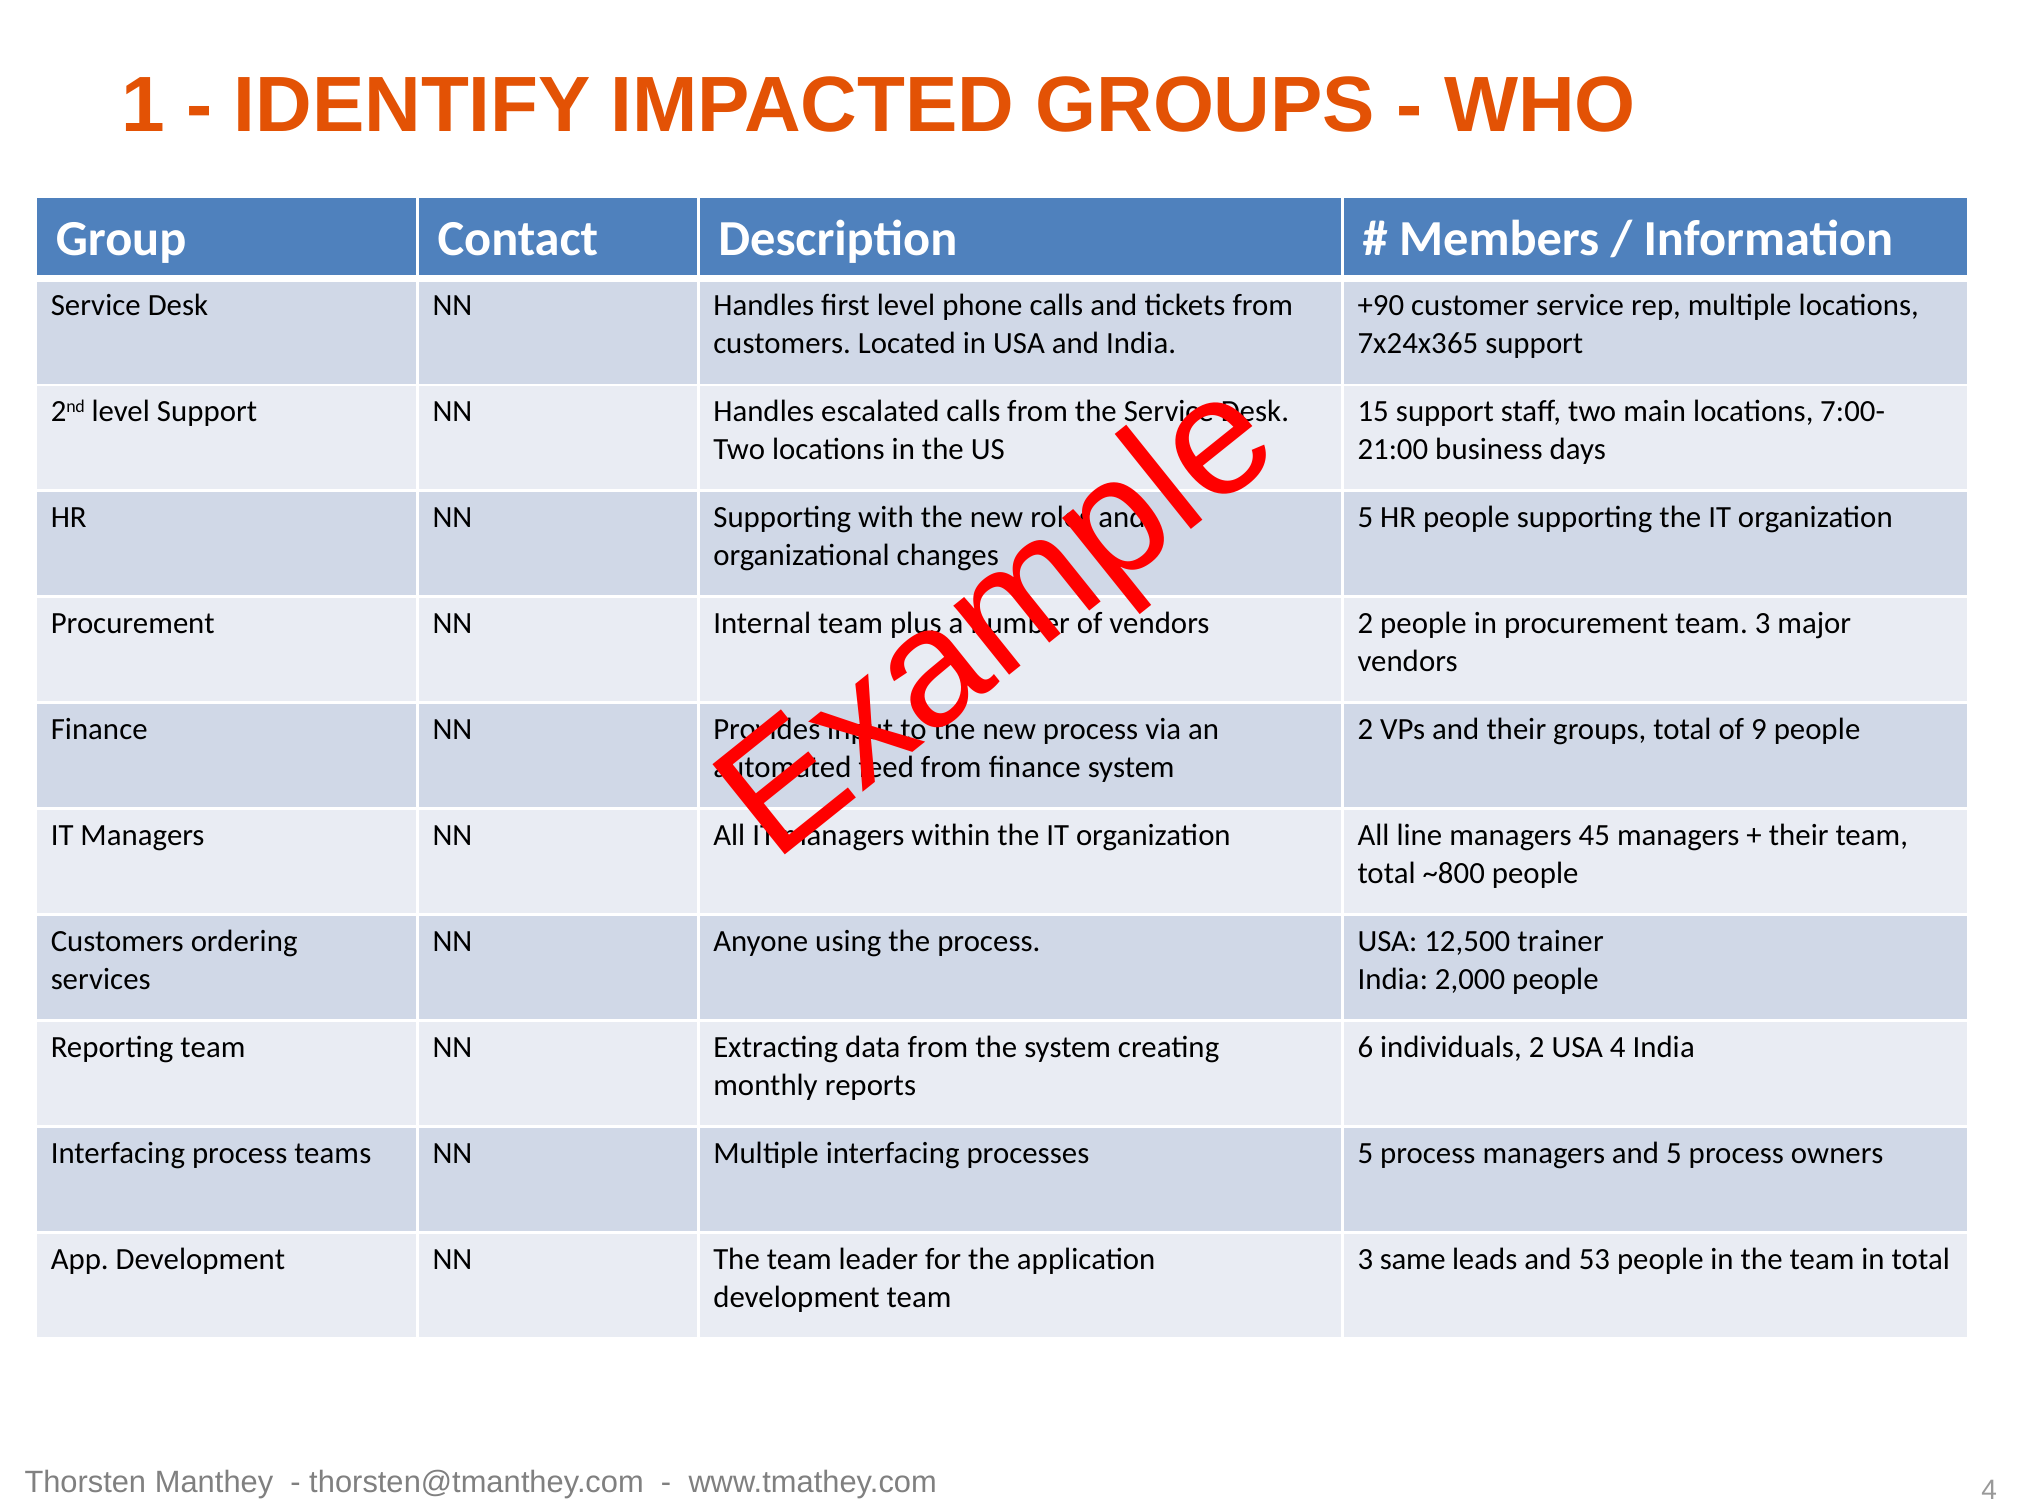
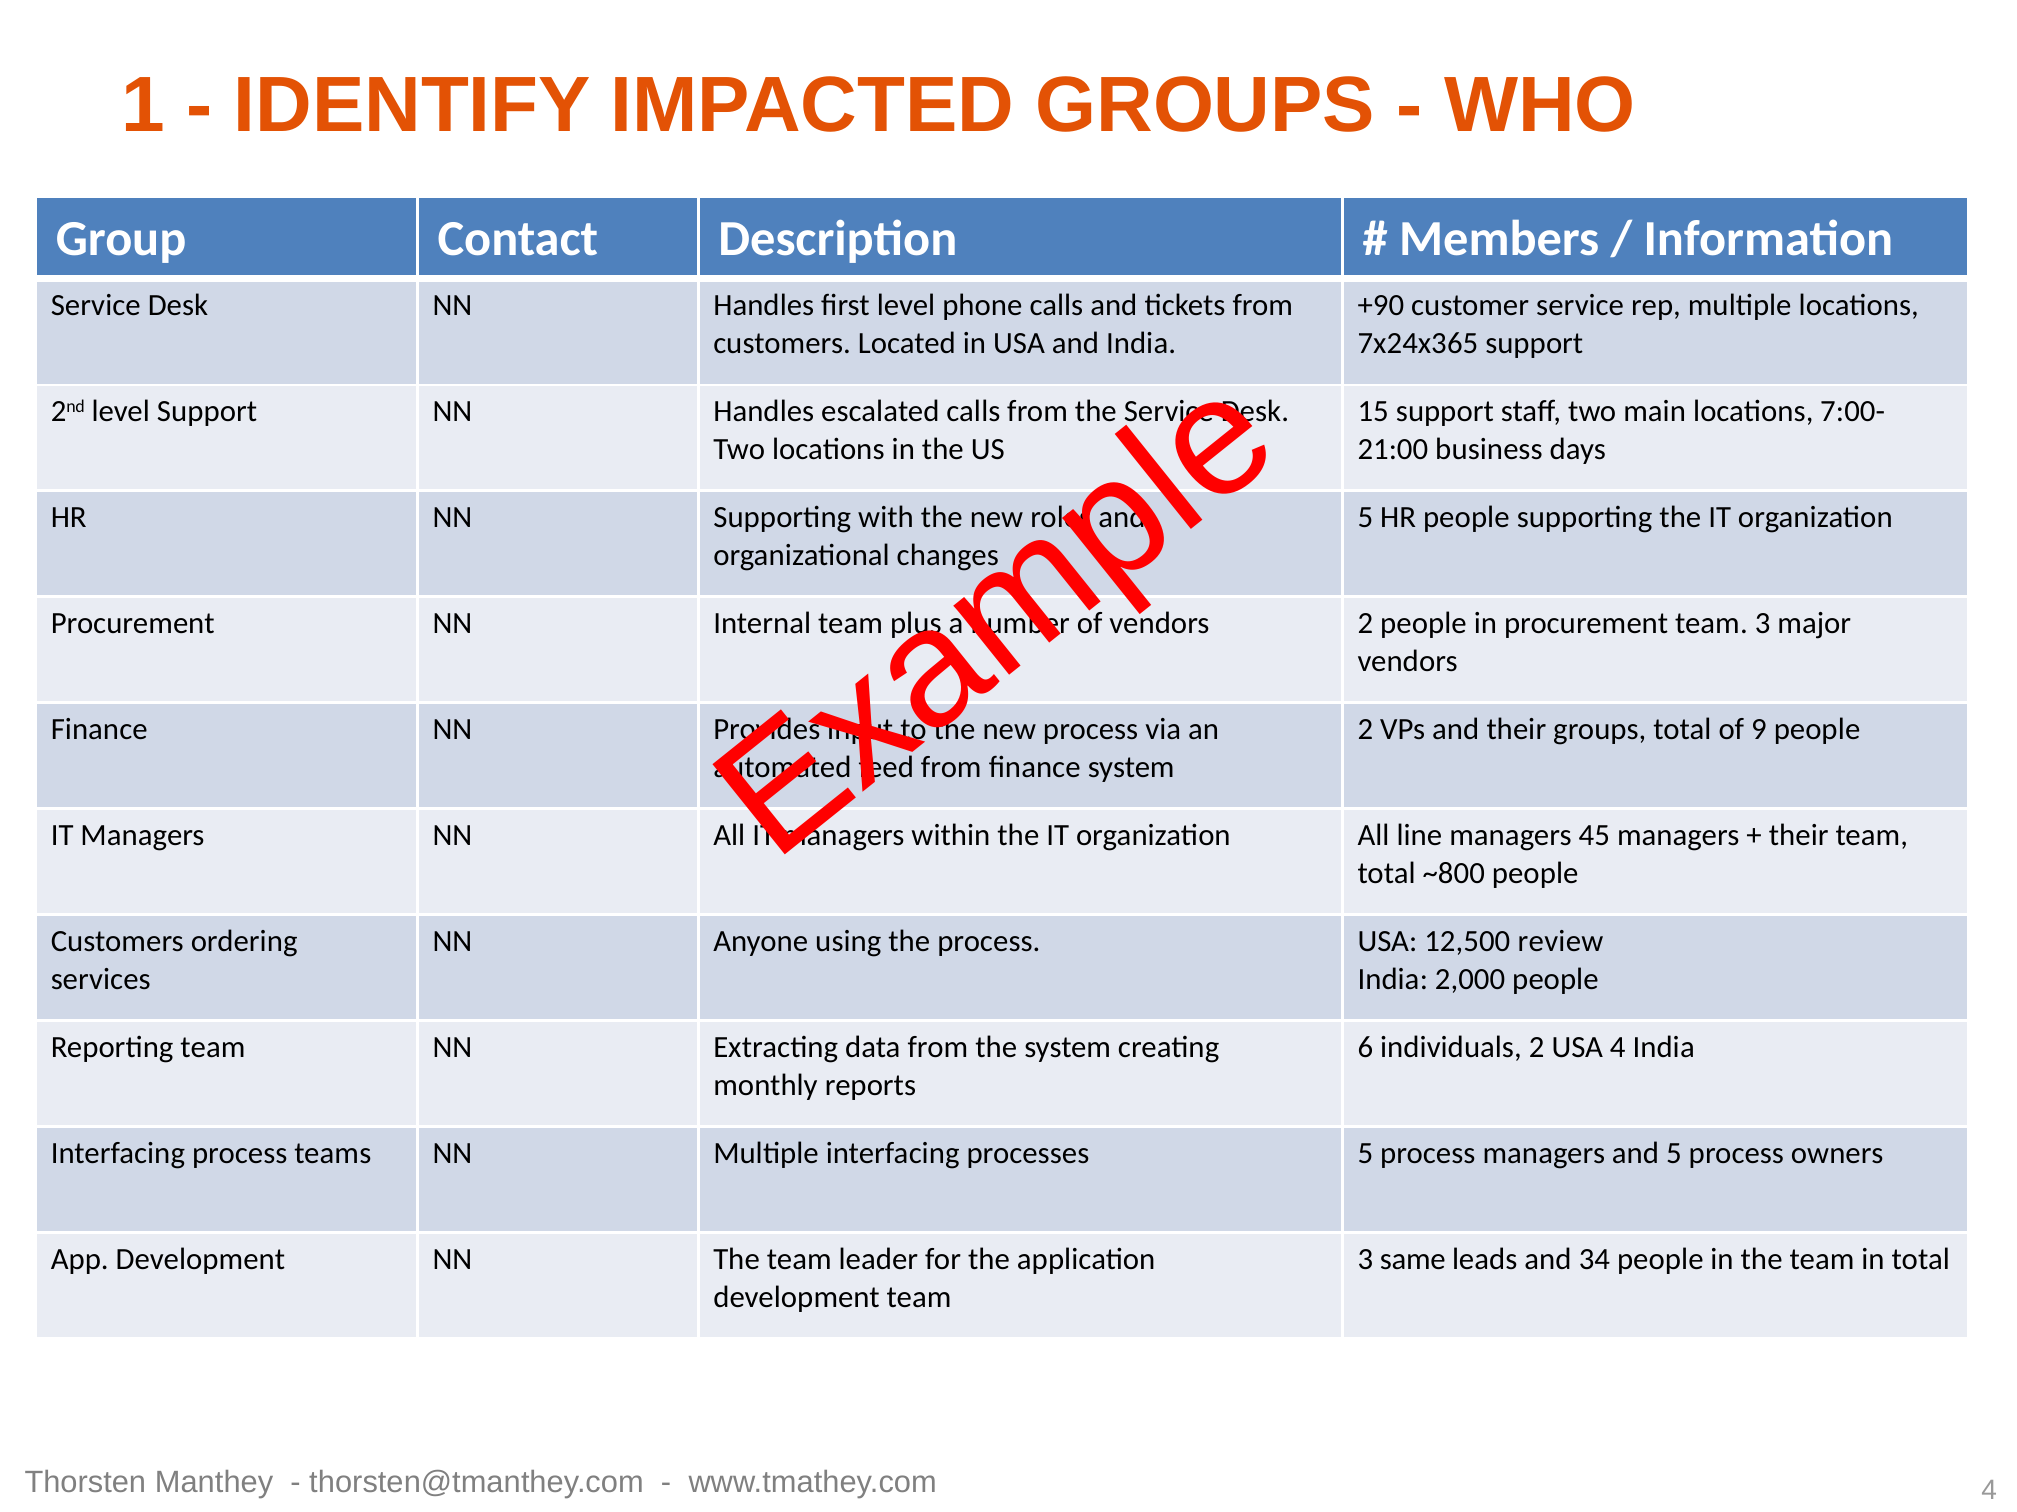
trainer: trainer -> review (1561, 942)
53: 53 -> 34 (1594, 1260)
